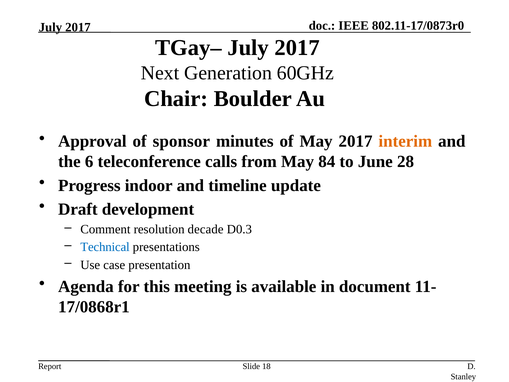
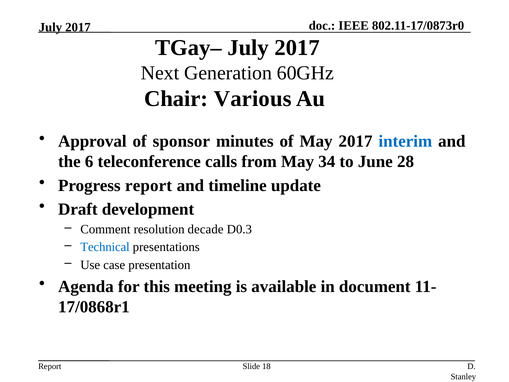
Boulder: Boulder -> Various (253, 99)
interim colour: orange -> blue (405, 141)
84: 84 -> 34 (327, 162)
Progress indoor: indoor -> report (149, 185)
